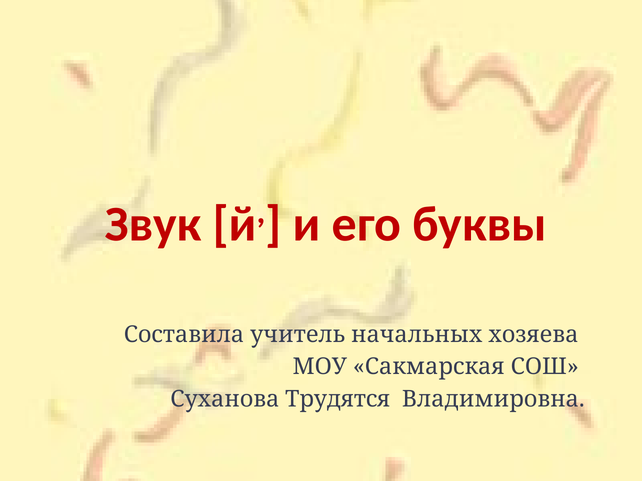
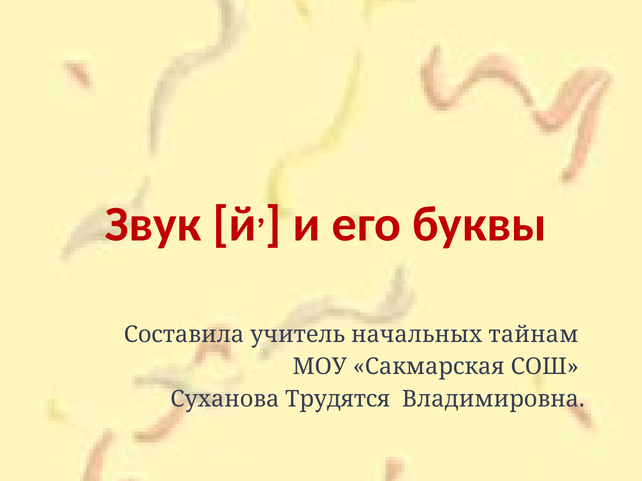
хозяева: хозяева -> тайнам (533, 335)
